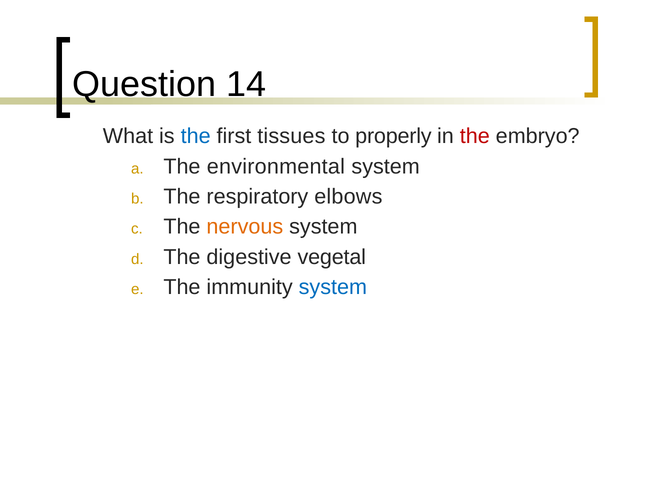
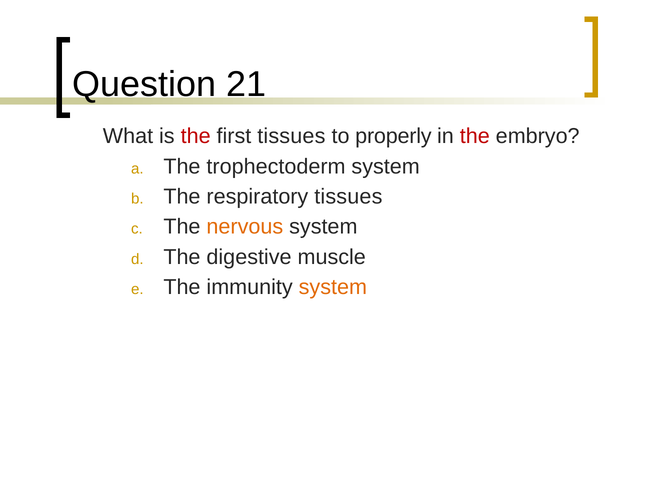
14: 14 -> 21 (246, 85)
the colour: blue -> red (196, 136)
environmental: environmental -> trophectoderm (276, 167)
respiratory elbows: elbows -> tissues (348, 197)
vegetal: vegetal -> muscle (332, 257)
system colour: blue -> orange (333, 287)
